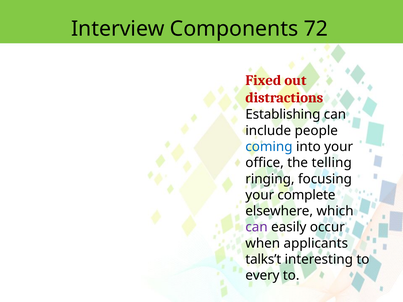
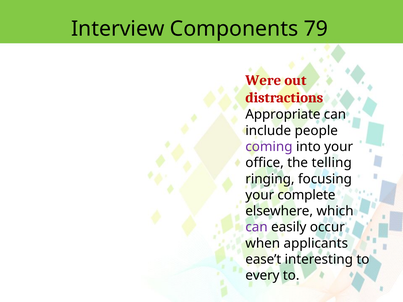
72: 72 -> 79 (316, 29)
Fixed: Fixed -> Were (263, 80)
Establishing: Establishing -> Appropriate (283, 115)
coming colour: blue -> purple (269, 147)
talks’t: talks’t -> ease’t (263, 260)
